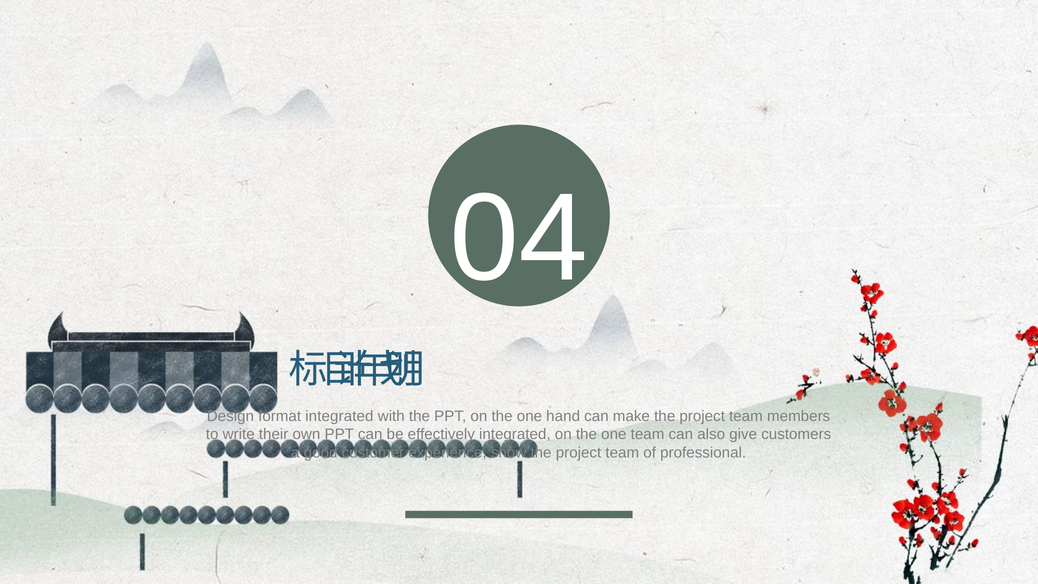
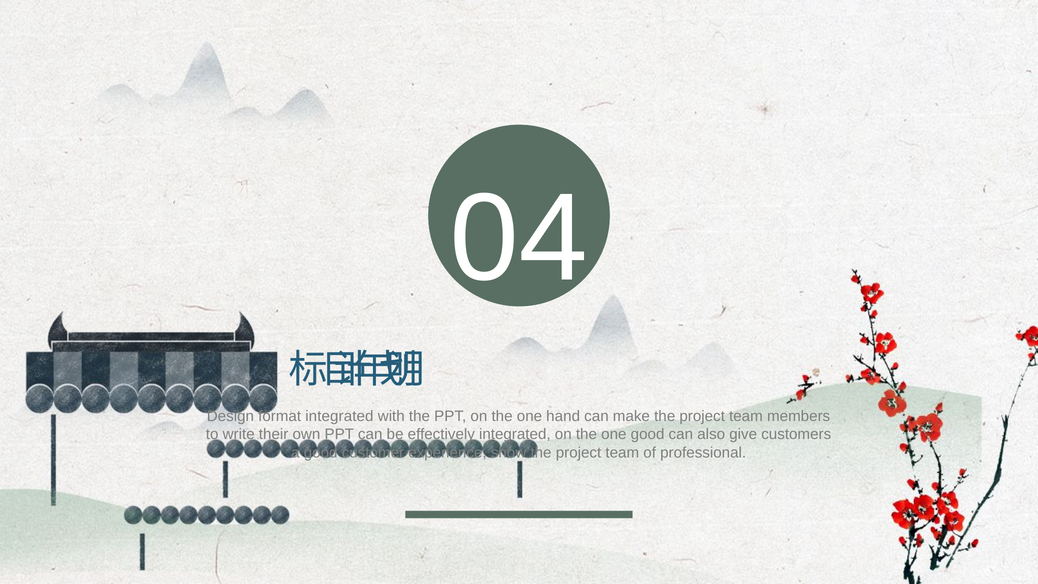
one team: team -> good (648, 434)
